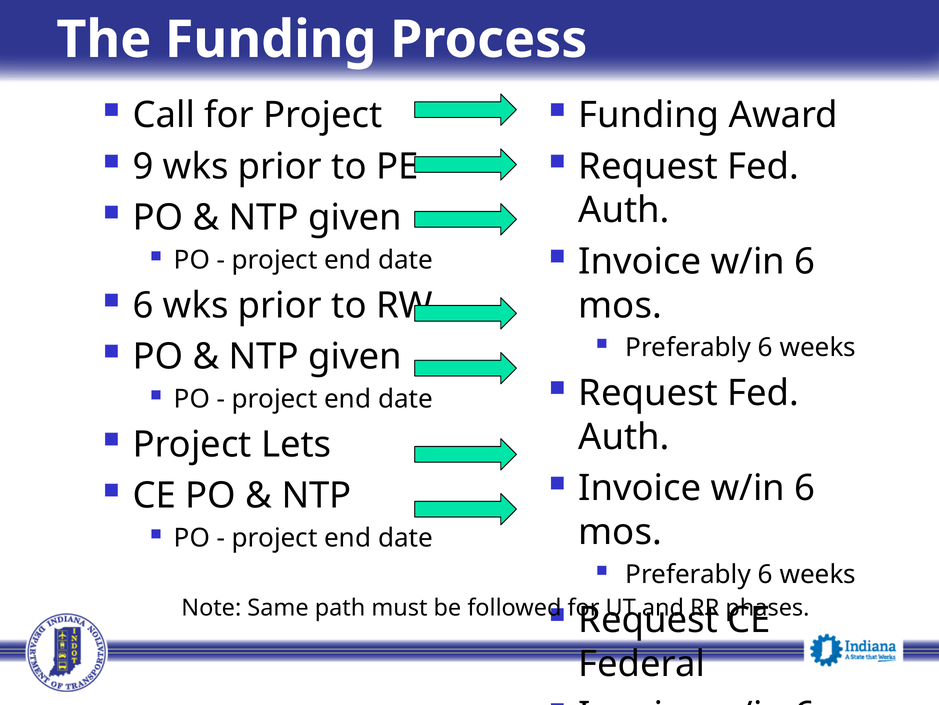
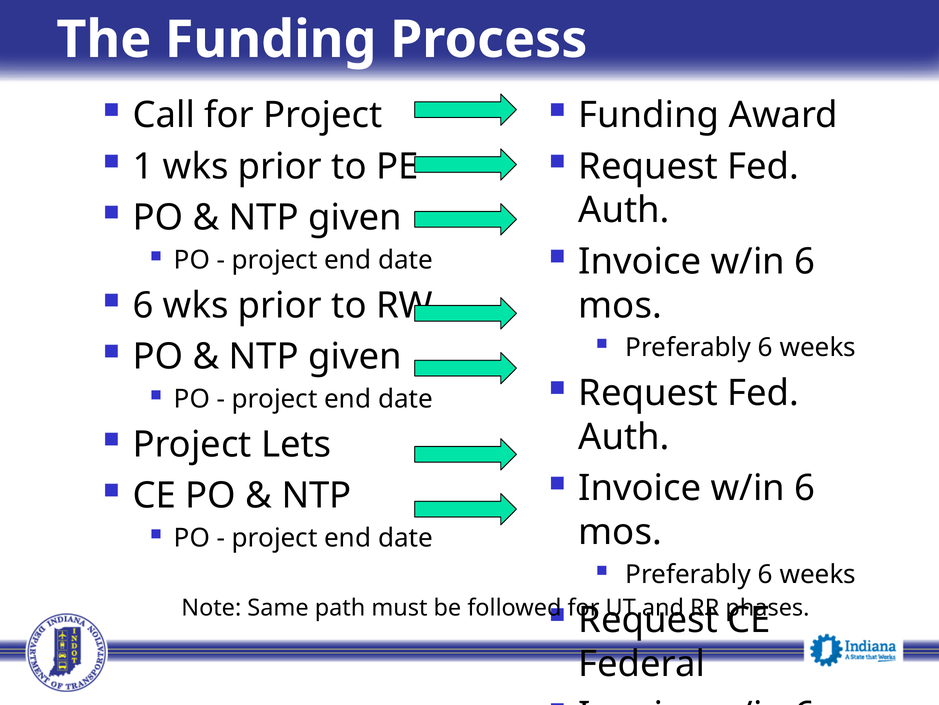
9: 9 -> 1 (143, 166)
